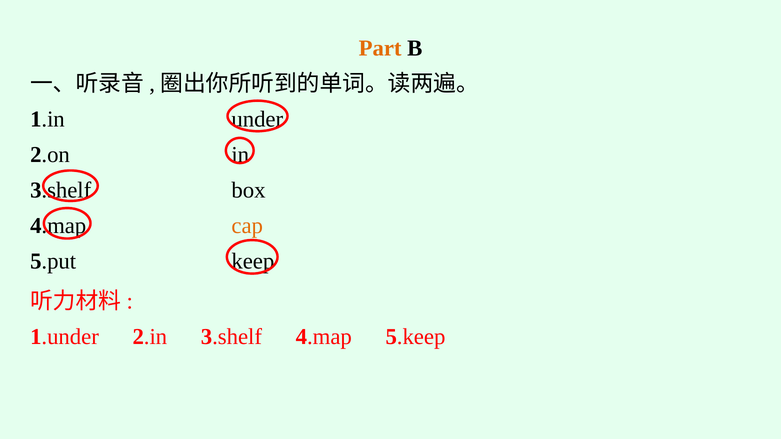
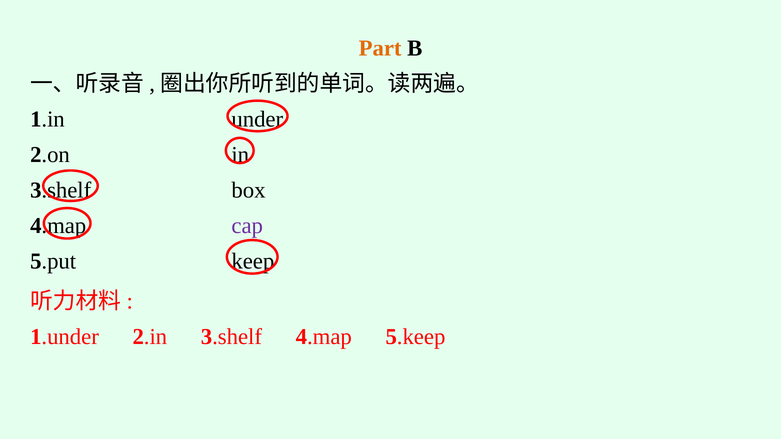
cap colour: orange -> purple (247, 226)
